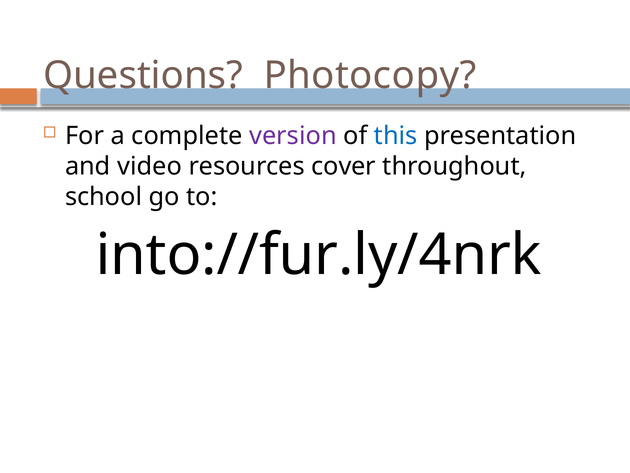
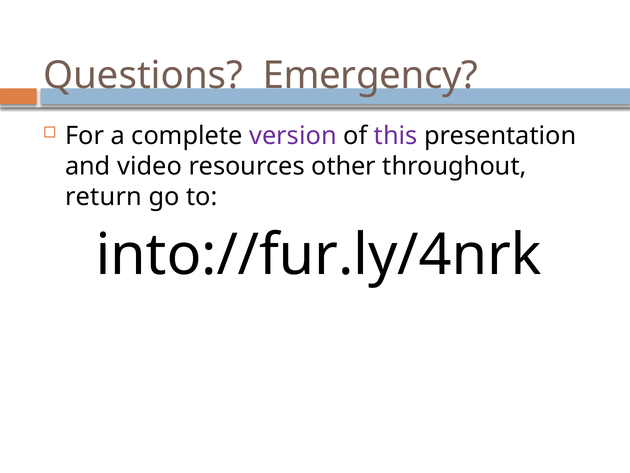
Photocopy: Photocopy -> Emergency (370, 76)
this colour: blue -> purple (396, 136)
cover: cover -> other (344, 166)
school: school -> return (103, 197)
